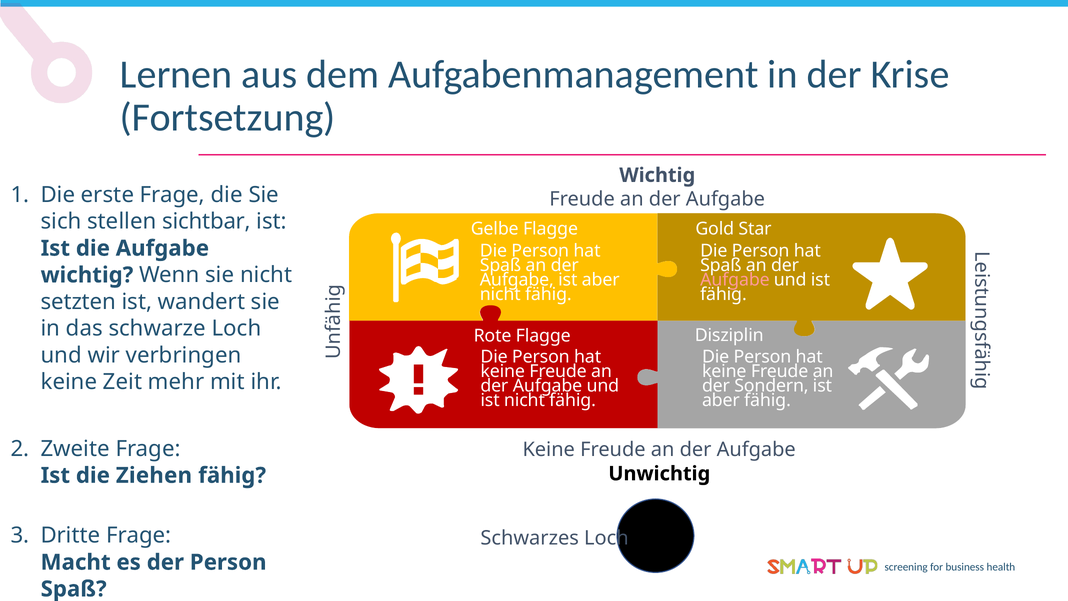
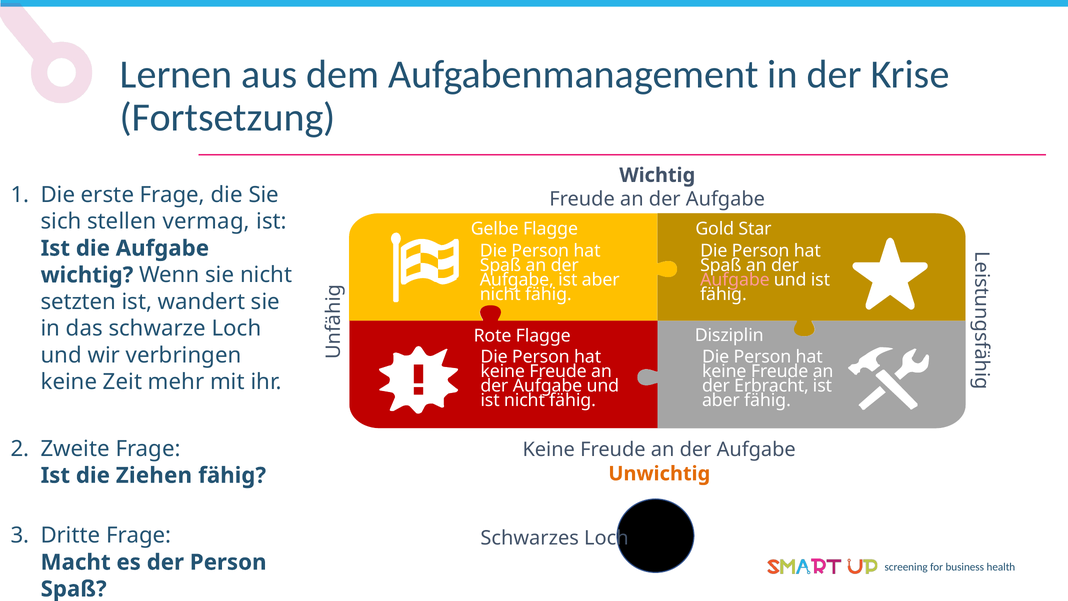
sichtbar: sichtbar -> vermag (206, 222)
Sondern: Sondern -> Erbracht (771, 386)
Unwichtig colour: black -> orange (659, 473)
